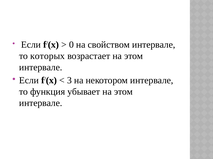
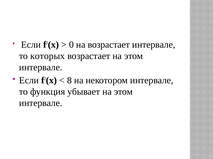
на свойством: свойством -> возрастает (109, 45)
3: 3 -> 8 (69, 81)
